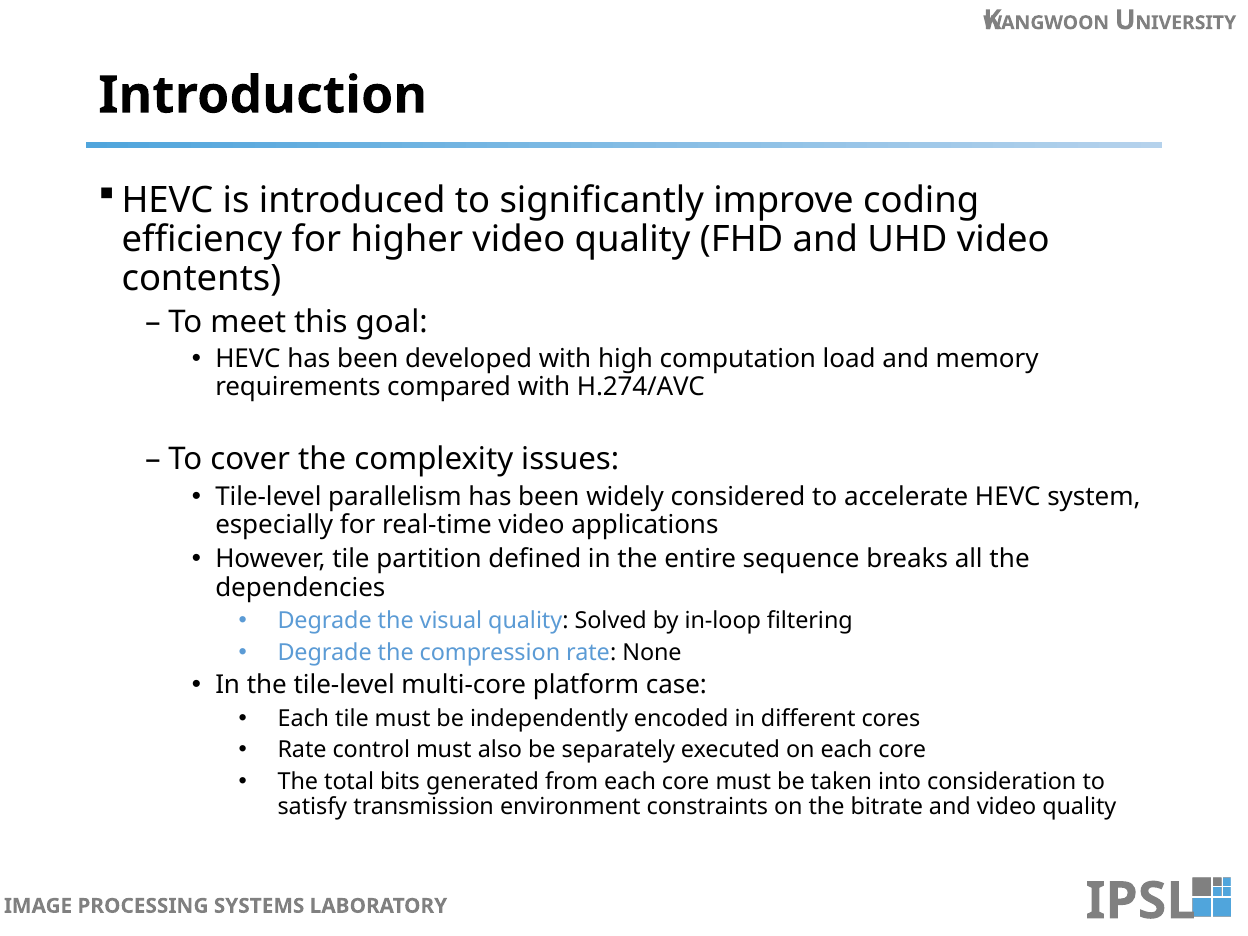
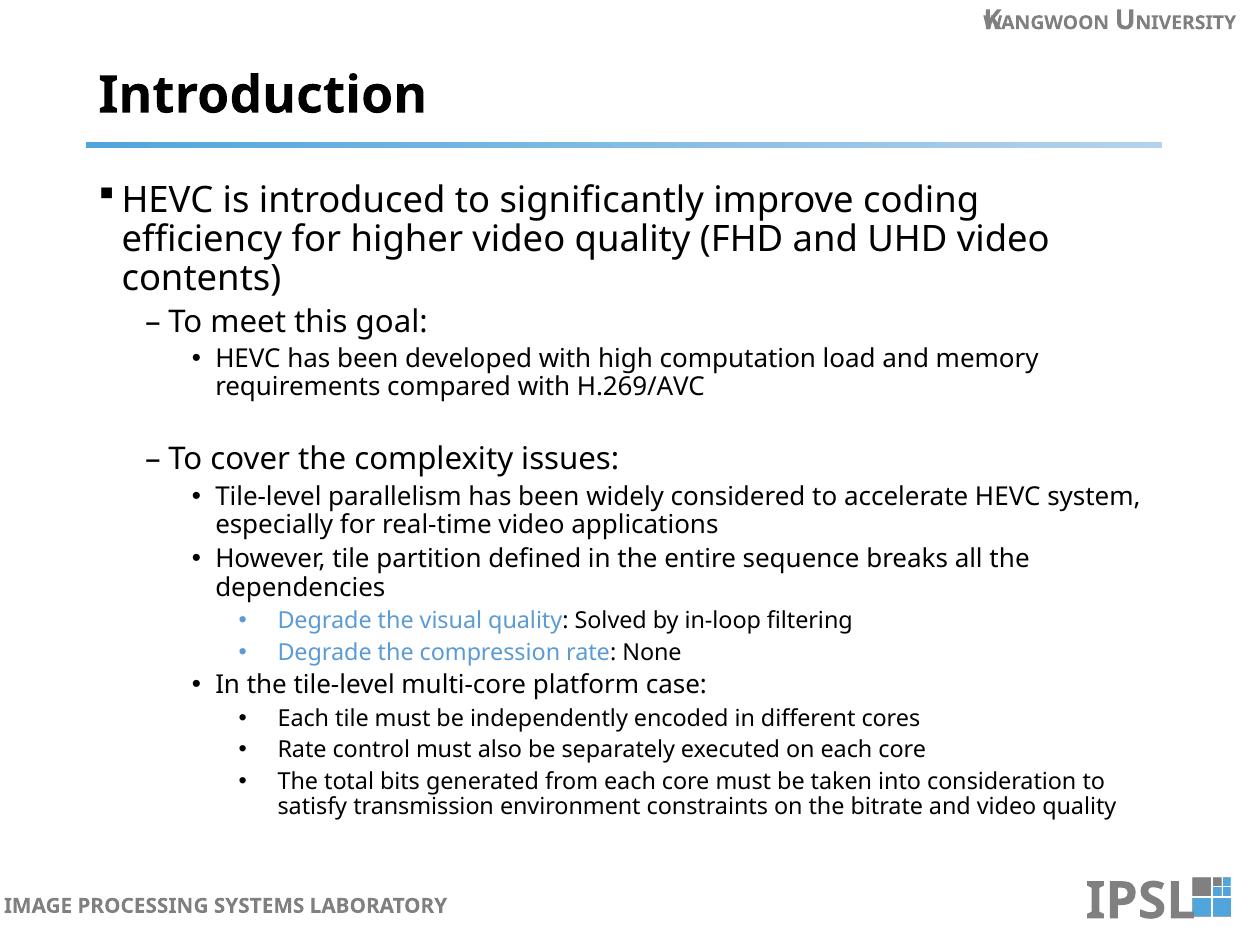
H.274/AVC: H.274/AVC -> H.269/AVC (641, 387)
